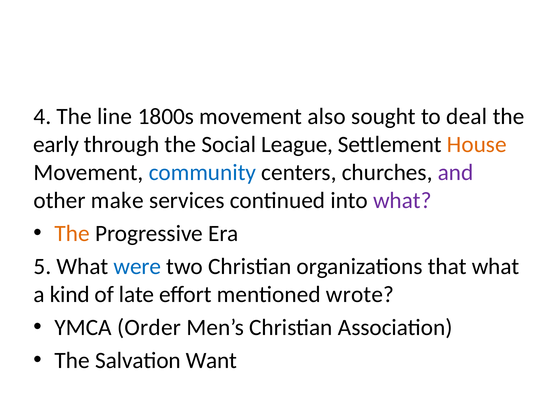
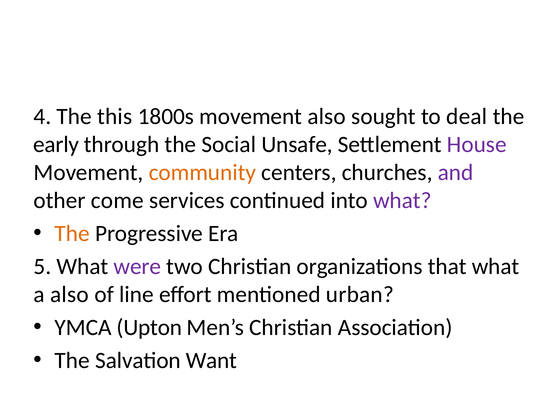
line: line -> this (115, 116)
League: League -> Unsafe (297, 144)
House colour: orange -> purple (477, 144)
community colour: blue -> orange (202, 172)
make: make -> come (117, 200)
were colour: blue -> purple (137, 266)
a kind: kind -> also (70, 294)
late: late -> line (136, 294)
wrote: wrote -> urban (360, 294)
Order: Order -> Upton (149, 327)
